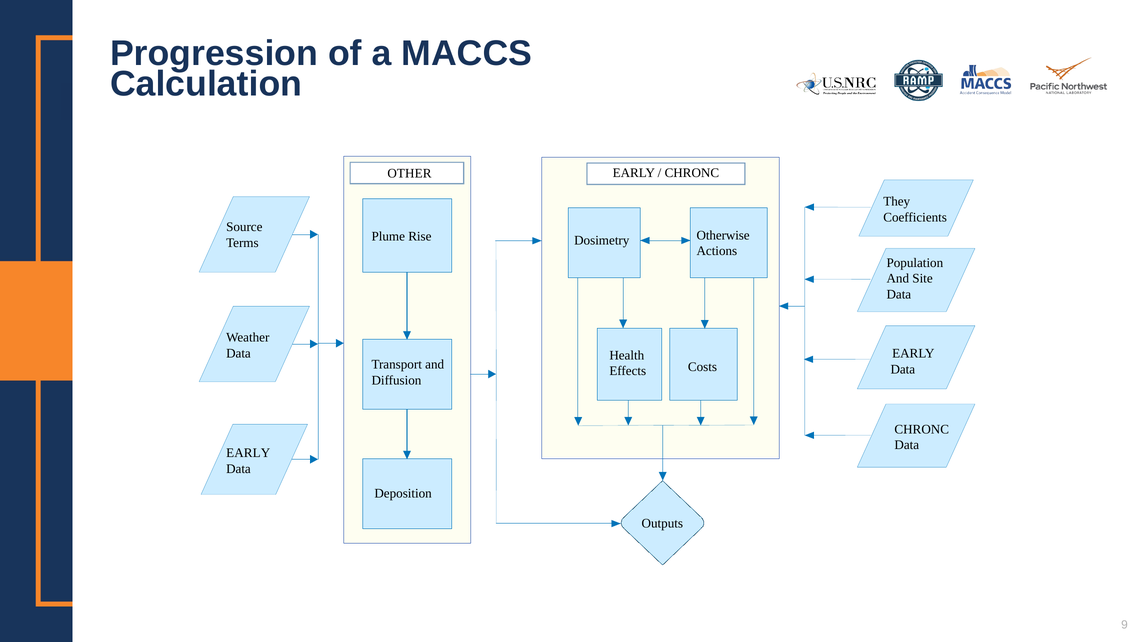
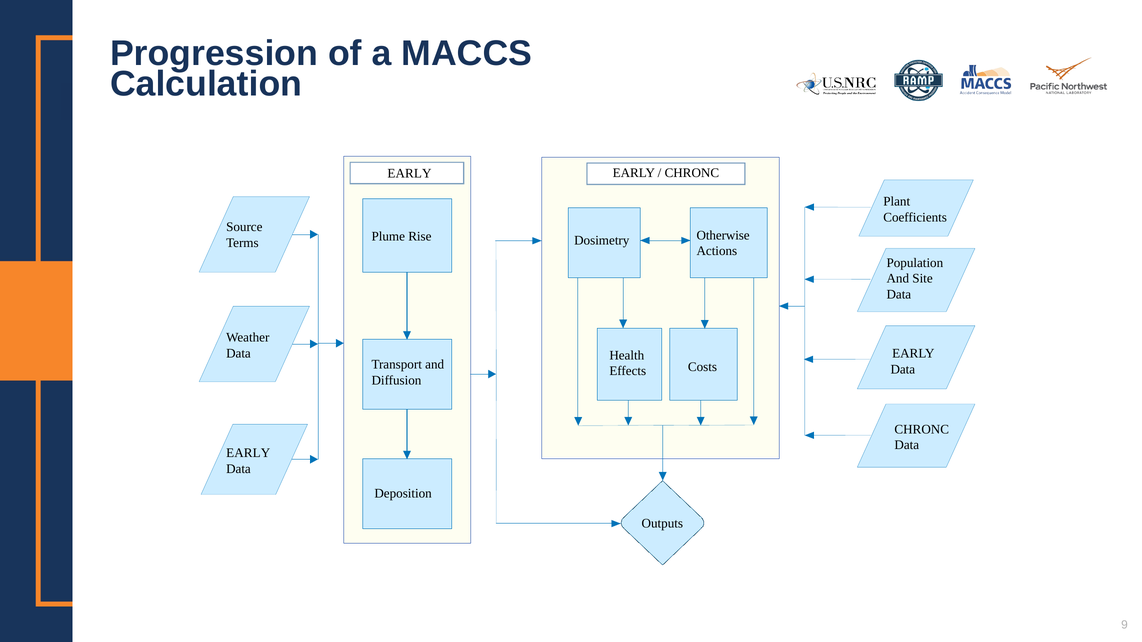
OTHER: OTHER -> EARLY (409, 174)
They: They -> Plant (897, 202)
